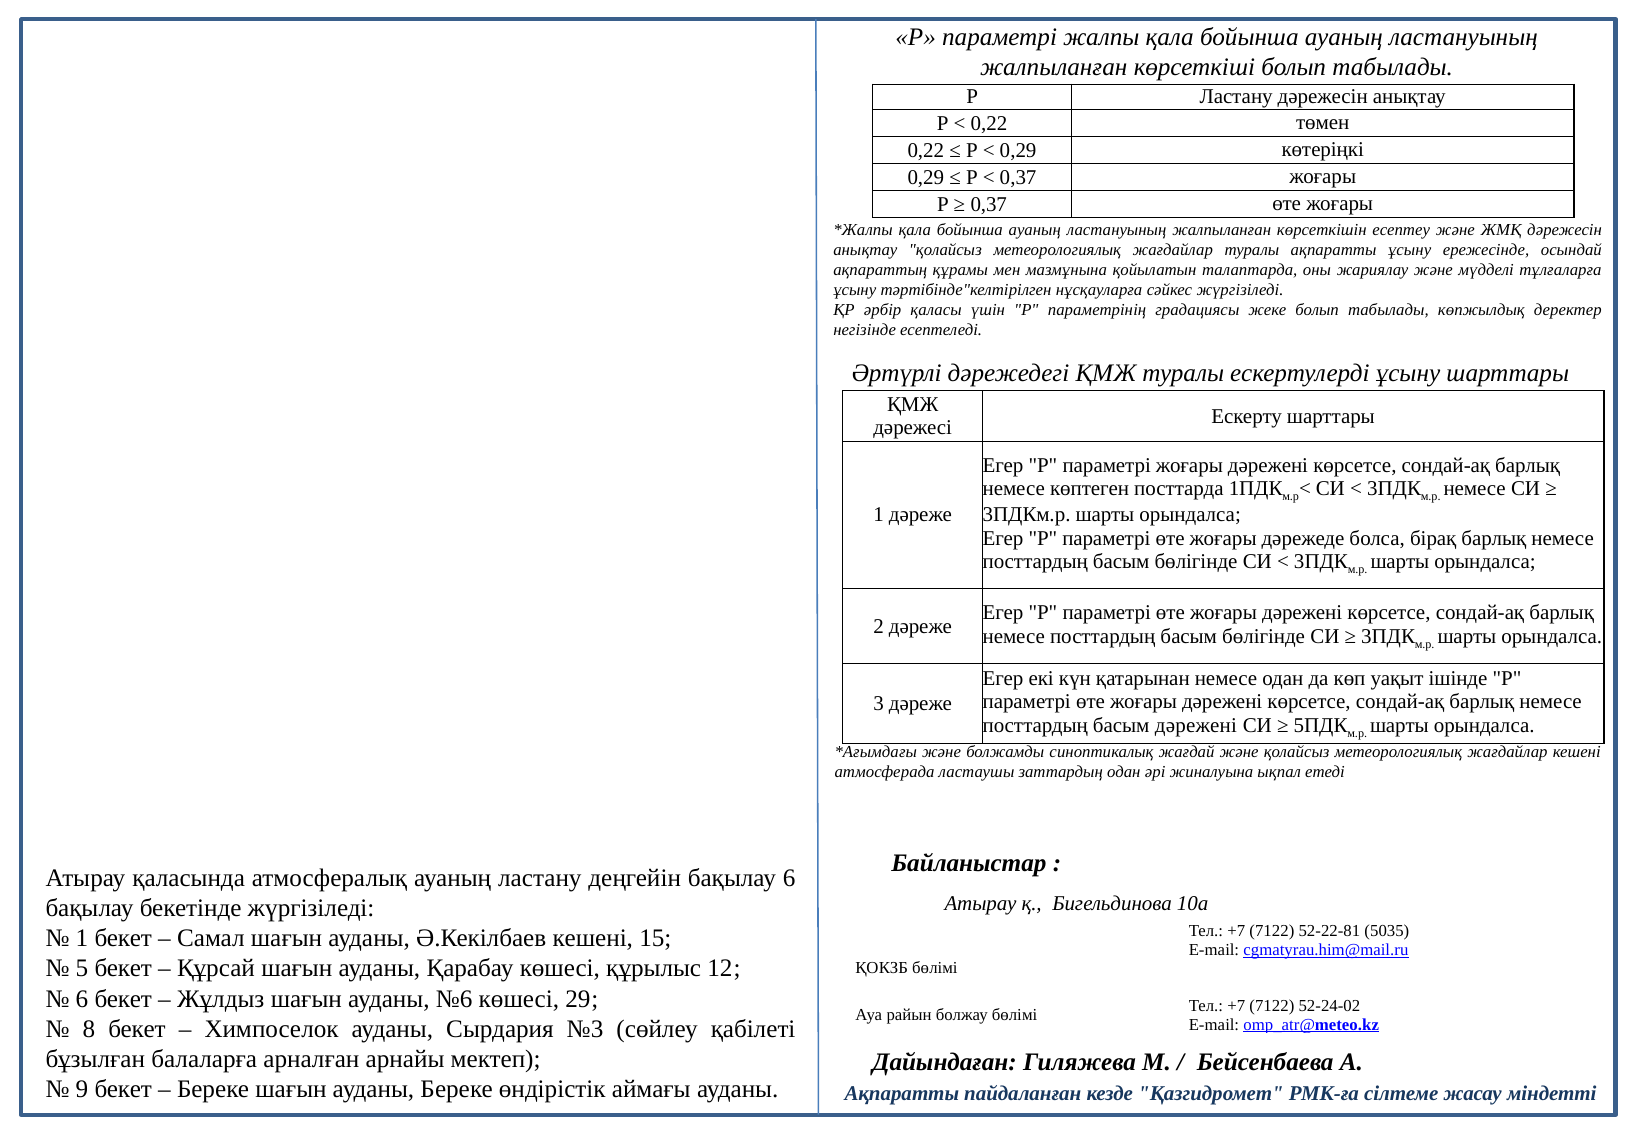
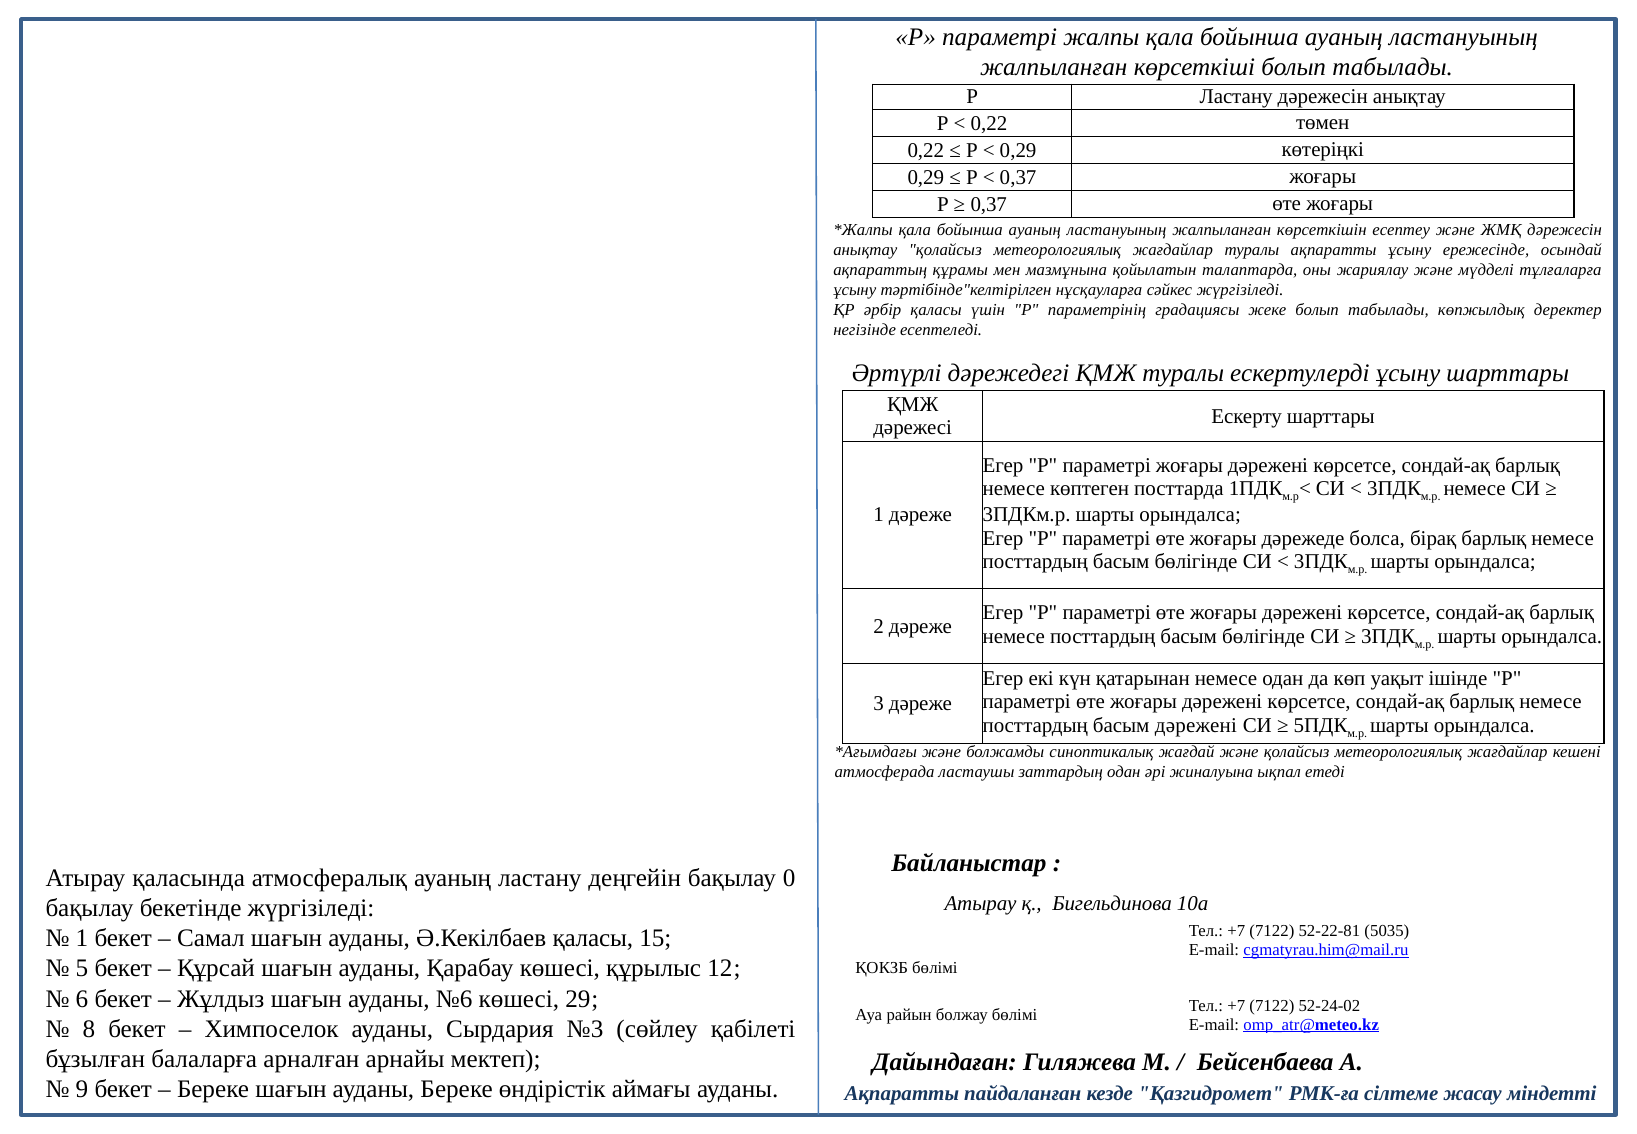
бақылау 6: 6 -> 0 (789, 877)
Ә.Кекілбаев кешені: кешені -> қаласы (593, 938)
